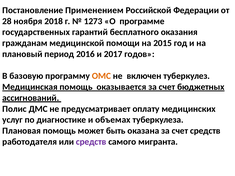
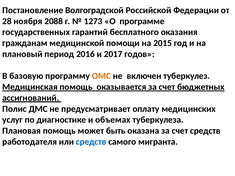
Применением: Применением -> Волгоградской (94, 10)
2018: 2018 -> 2088 (54, 21)
средств colour: purple -> blue (91, 142)
